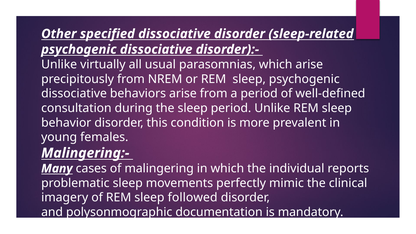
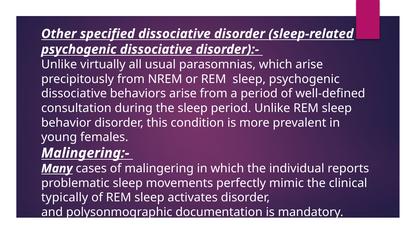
imagery: imagery -> typically (65, 198)
followed: followed -> activates (193, 198)
